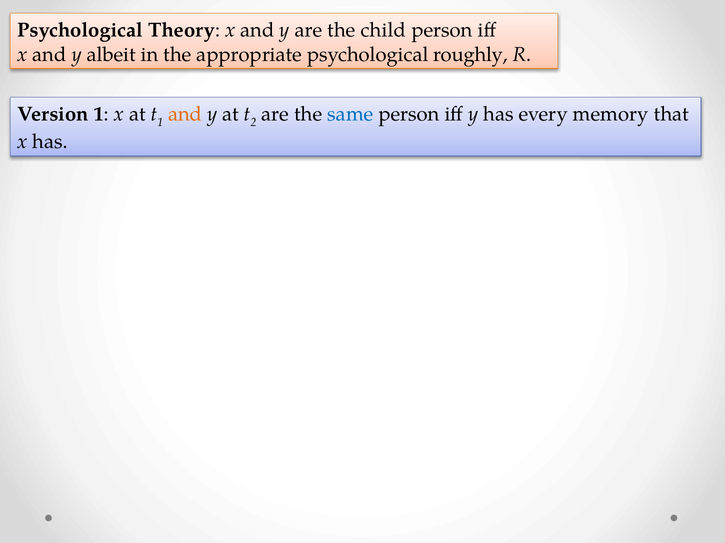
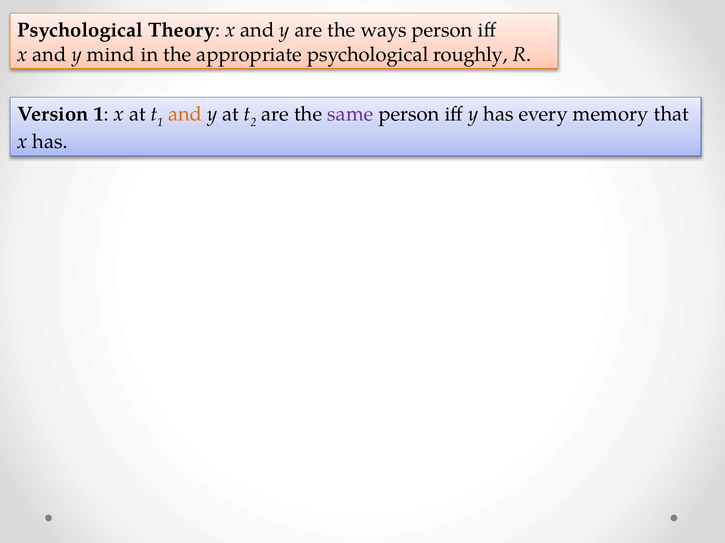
child: child -> ways (384, 30)
albeit: albeit -> mind (111, 54)
same colour: blue -> purple (350, 115)
